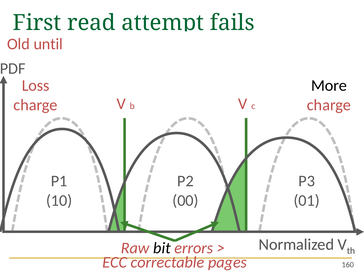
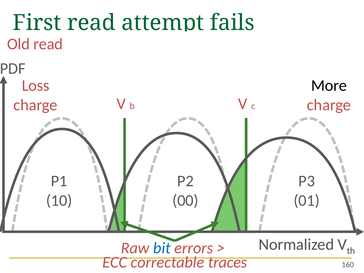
Old until: until -> read (48, 44)
bit colour: black -> blue (162, 248)
pages: pages -> traces (228, 262)
